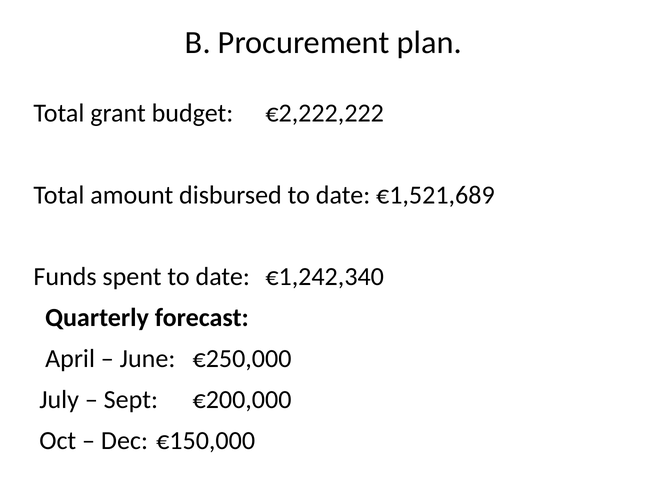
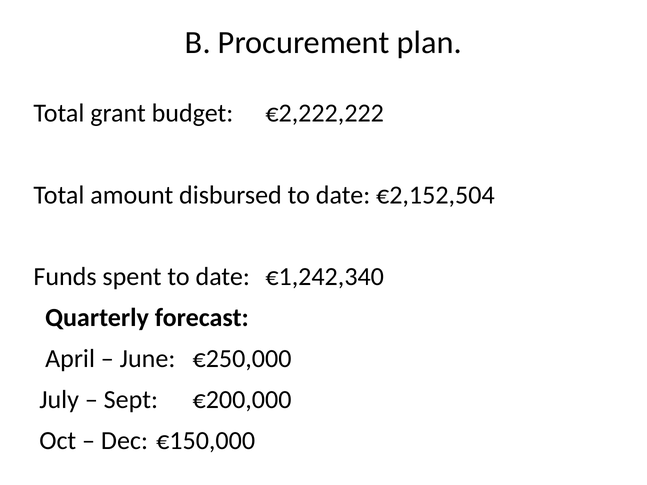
€1,521,689: €1,521,689 -> €2,152,504 (435, 195)
